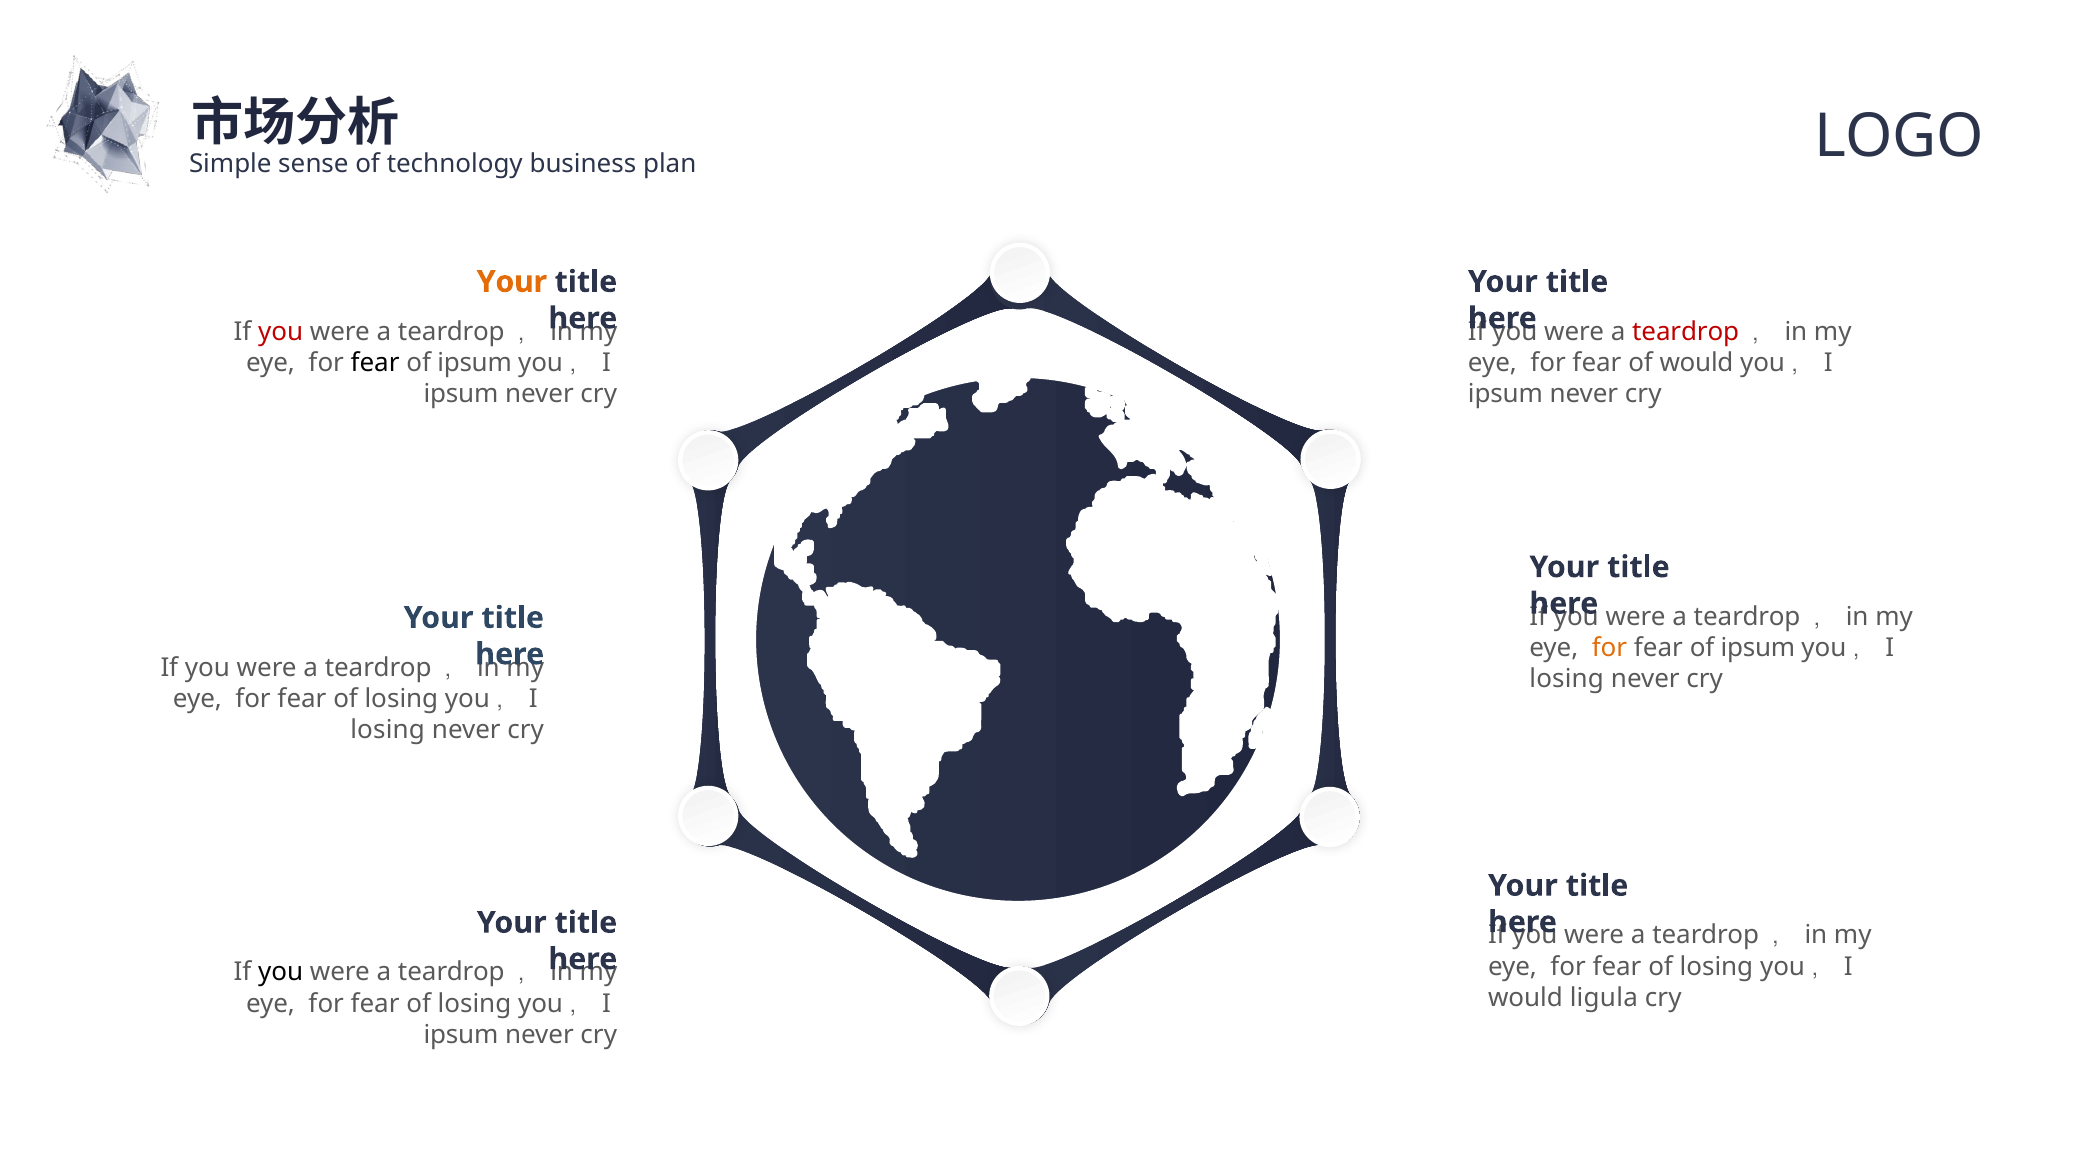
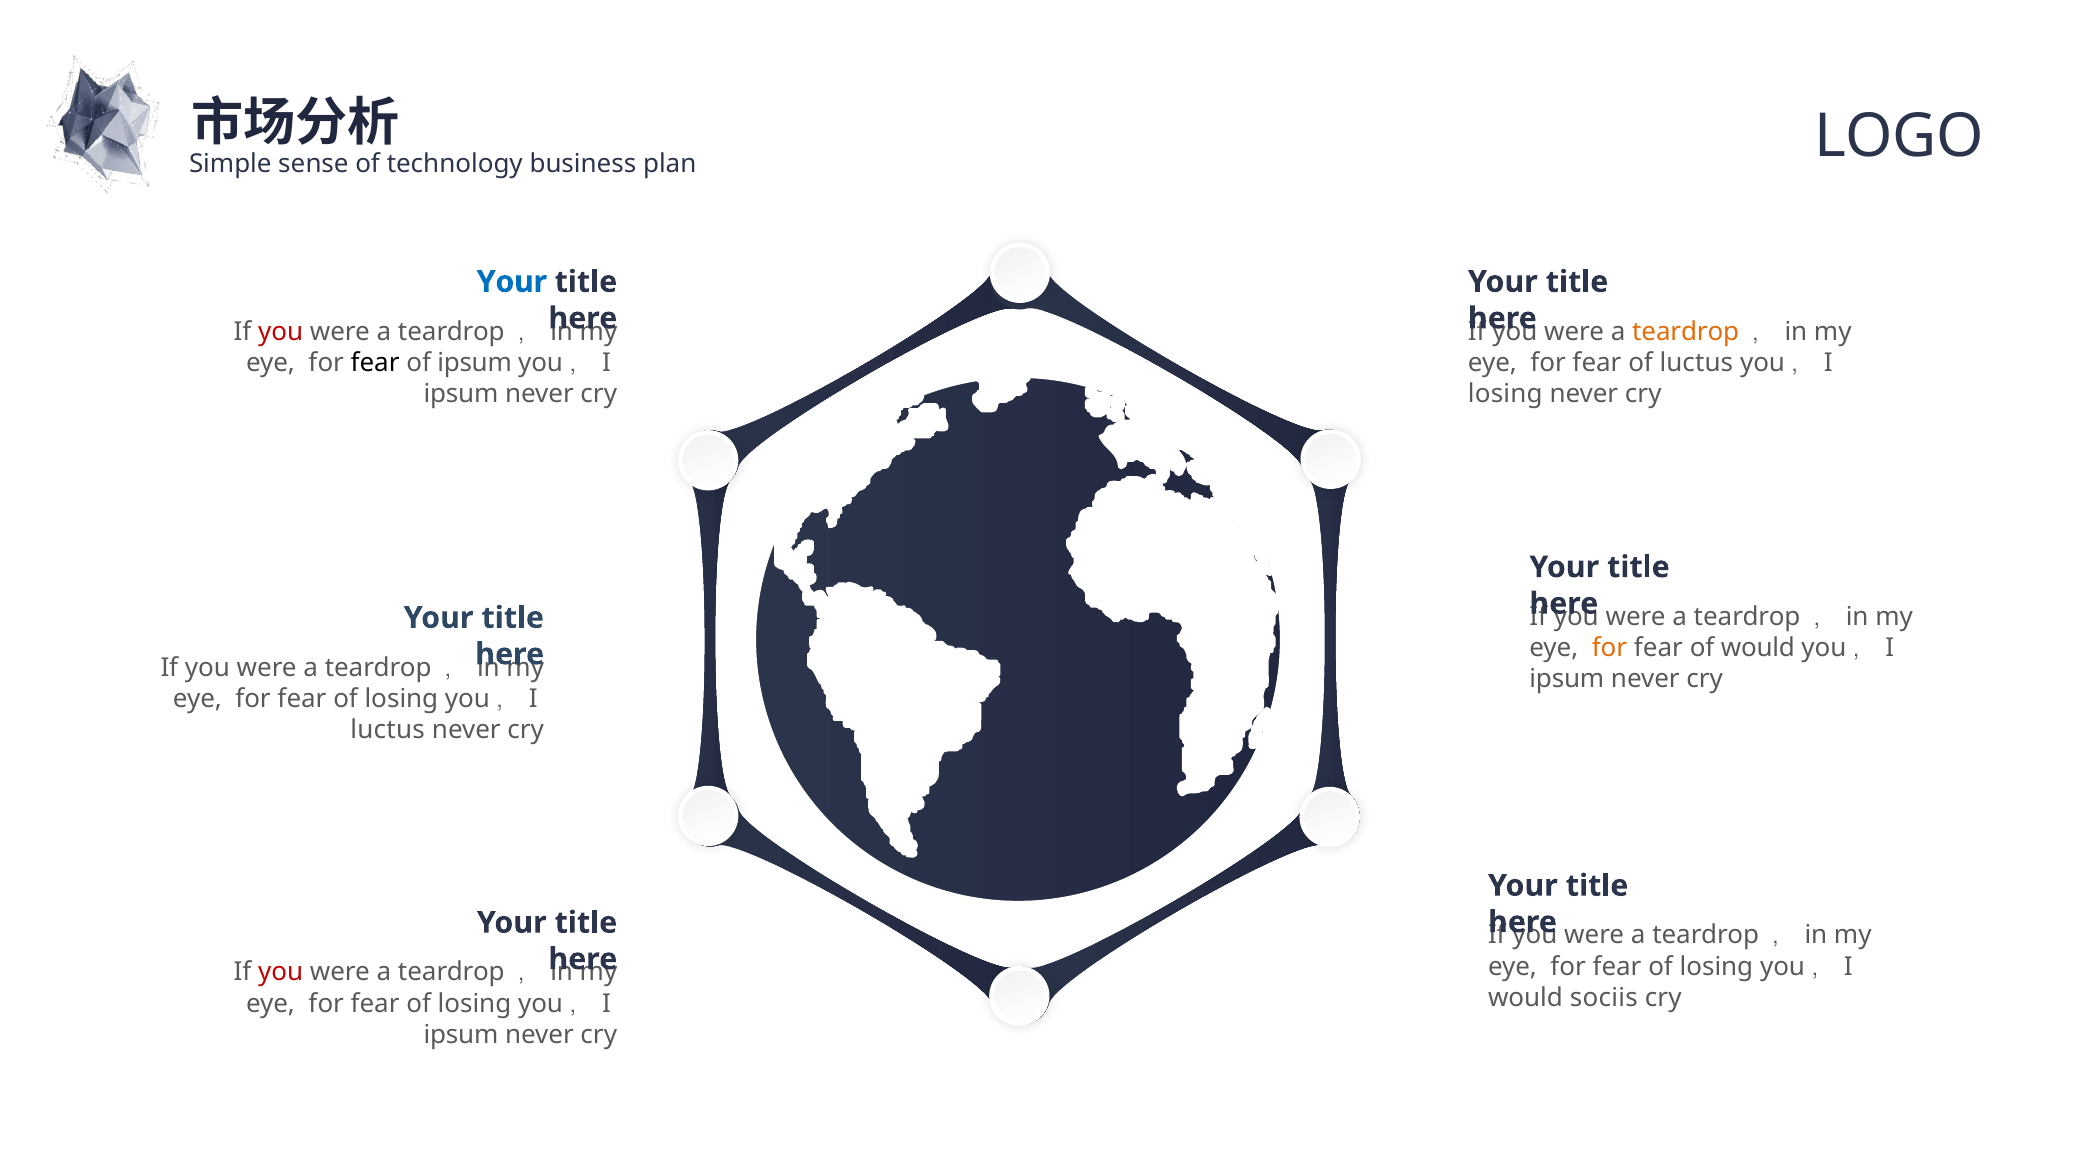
Your colour: orange -> blue (512, 282)
teardrop colour: red -> orange (1686, 332)
of would: would -> luctus (1696, 363)
ipsum: ipsum -> losing (1505, 394)
ipsum: ipsum -> would (1758, 648)
losing: losing -> ipsum (1567, 679)
losing: losing -> luctus (388, 730)
you colour: black -> red (281, 972)
ligula: ligula -> sociis (1604, 998)
